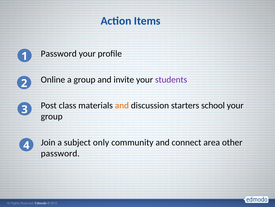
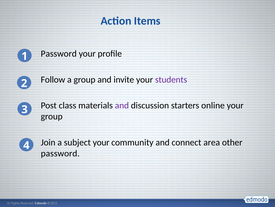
Online: Online -> Follow (53, 79)
and colour: orange -> purple (122, 105)
school: school -> online (213, 105)
subject only: only -> your (101, 142)
